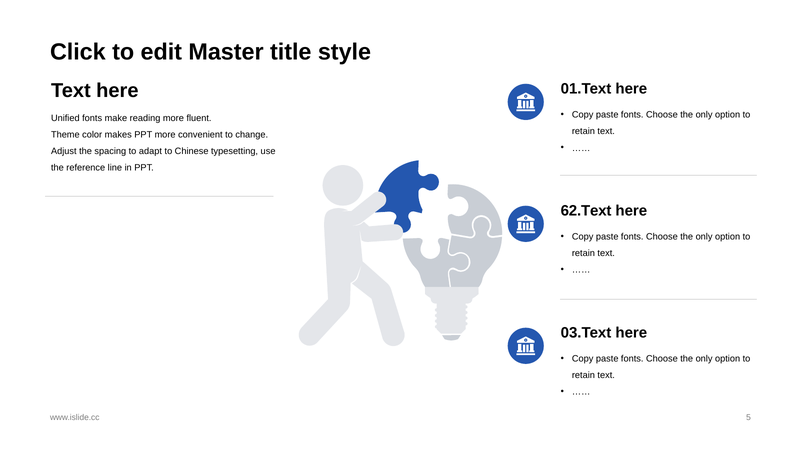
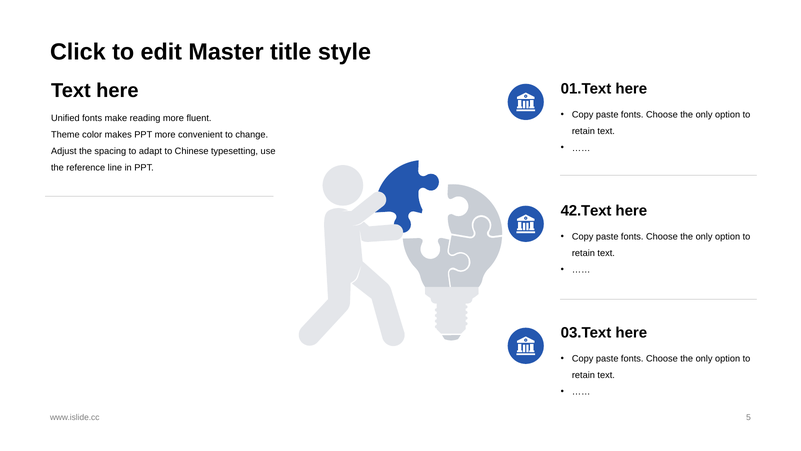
62.Text: 62.Text -> 42.Text (586, 211)
